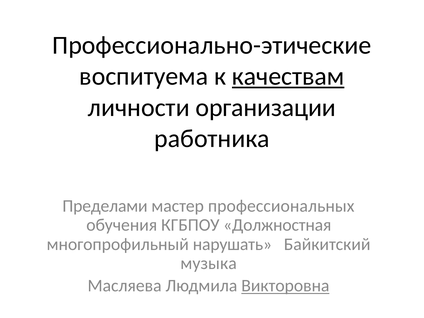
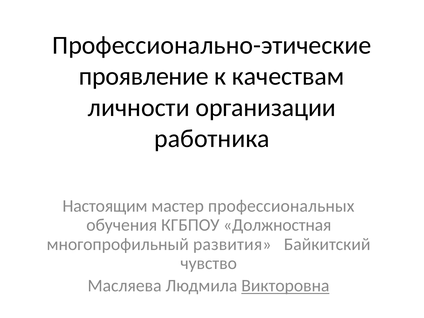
воспитуема: воспитуема -> проявление (144, 76)
качествам underline: present -> none (288, 76)
Пределами: Пределами -> Настоящим (105, 206)
нарушать: нарушать -> развития (232, 244)
музыка: музыка -> чувство (209, 263)
